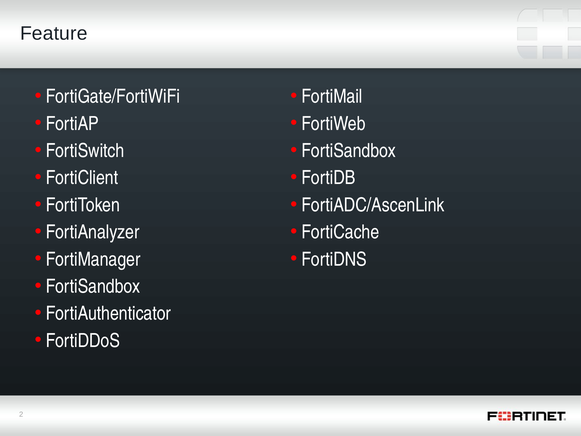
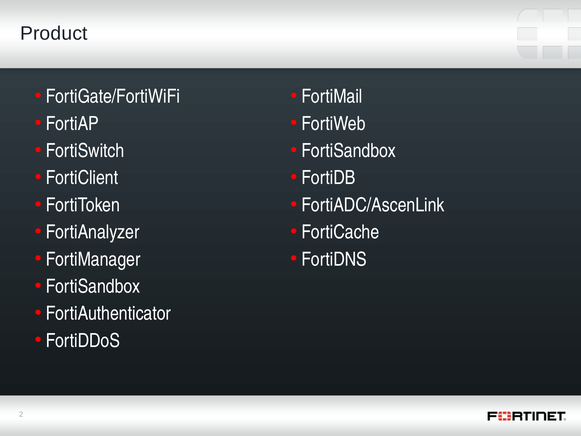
Feature: Feature -> Product (54, 33)
